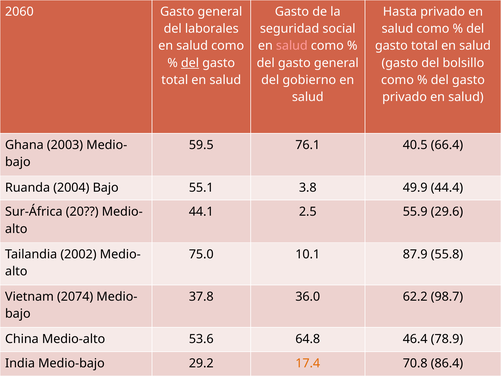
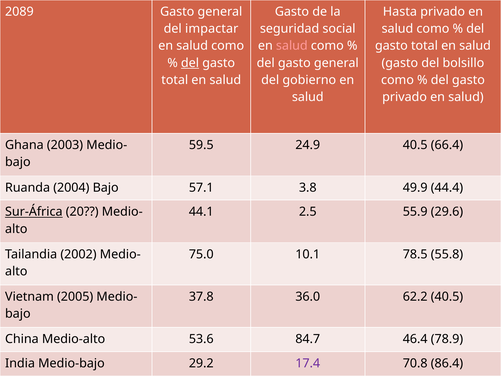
2060: 2060 -> 2089 (19, 12)
laborales: laborales -> impactar (212, 29)
76.1: 76.1 -> 24.9 (308, 145)
55.1: 55.1 -> 57.1 (201, 187)
Sur-África underline: none -> present (34, 212)
87.9: 87.9 -> 78.5 (415, 254)
2074: 2074 -> 2005 (75, 297)
62.2 98.7: 98.7 -> 40.5 (447, 297)
64.8: 64.8 -> 84.7 (308, 339)
17.4 colour: orange -> purple (308, 363)
